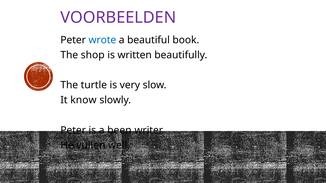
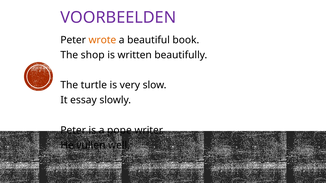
wrote colour: blue -> orange (102, 40)
know: know -> essay (83, 100)
been: been -> pope (119, 130)
